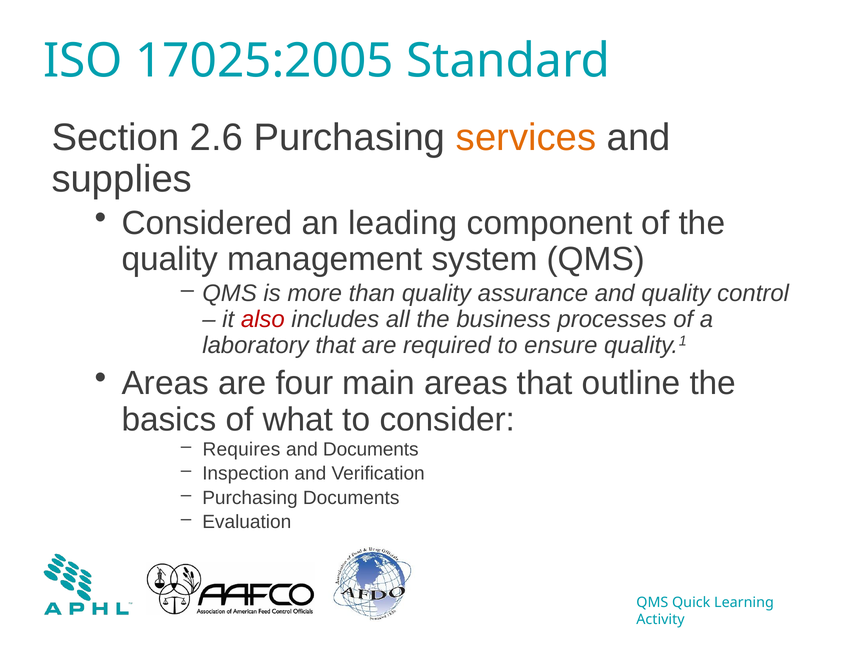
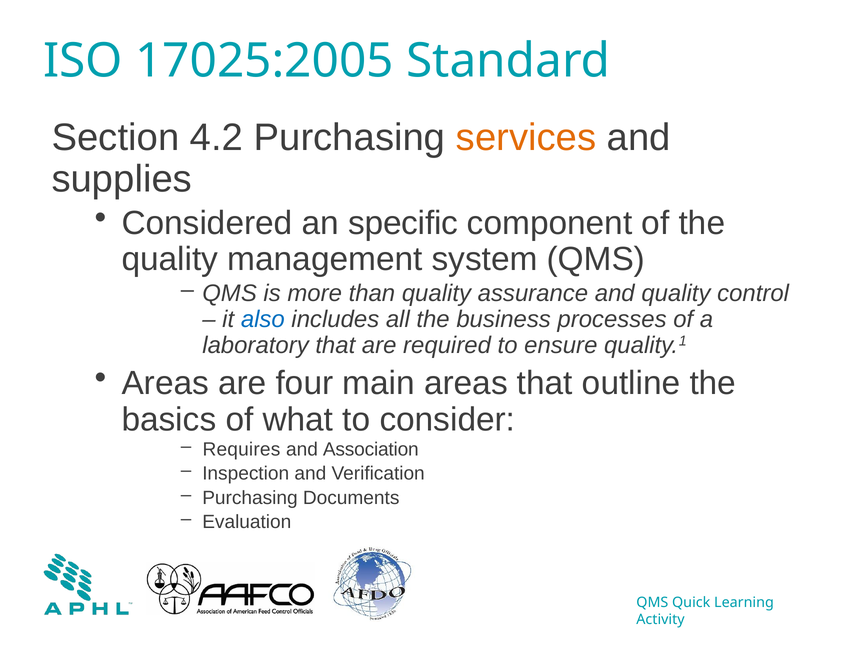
2.6: 2.6 -> 4.2 (216, 138)
leading: leading -> specific (403, 223)
also colour: red -> blue (263, 319)
and Documents: Documents -> Association (371, 449)
